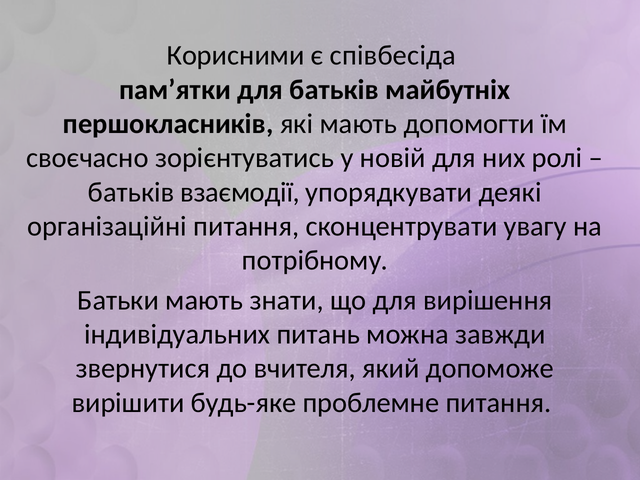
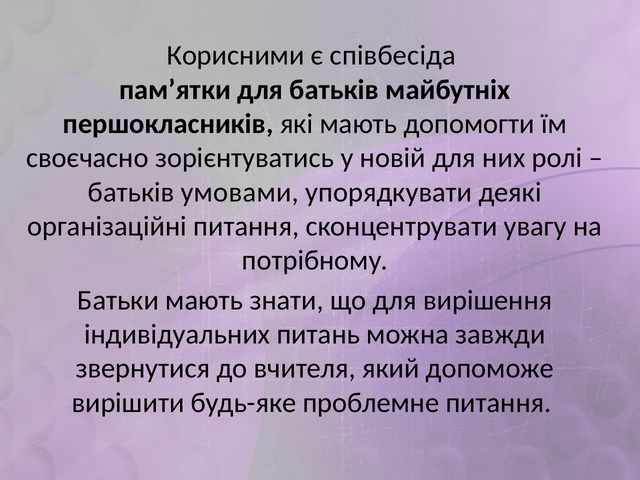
взаємодії: взаємодії -> умовами (240, 192)
